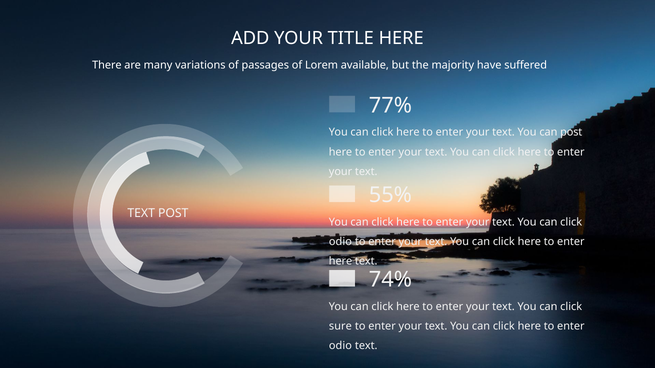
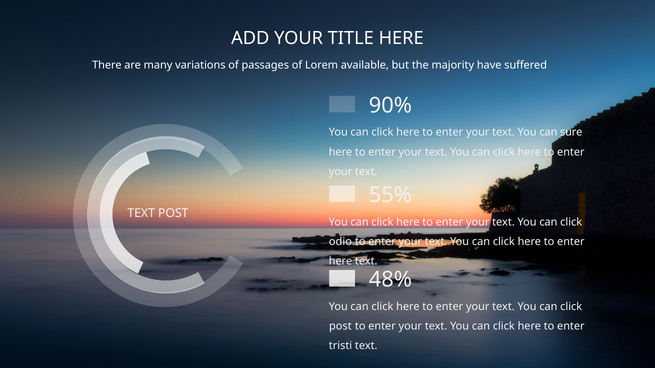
77%: 77% -> 90% (390, 106)
can post: post -> sure (571, 132)
74%: 74% -> 48% (390, 280)
sure: sure -> post (340, 327)
odio: odio -> tristi (340, 346)
